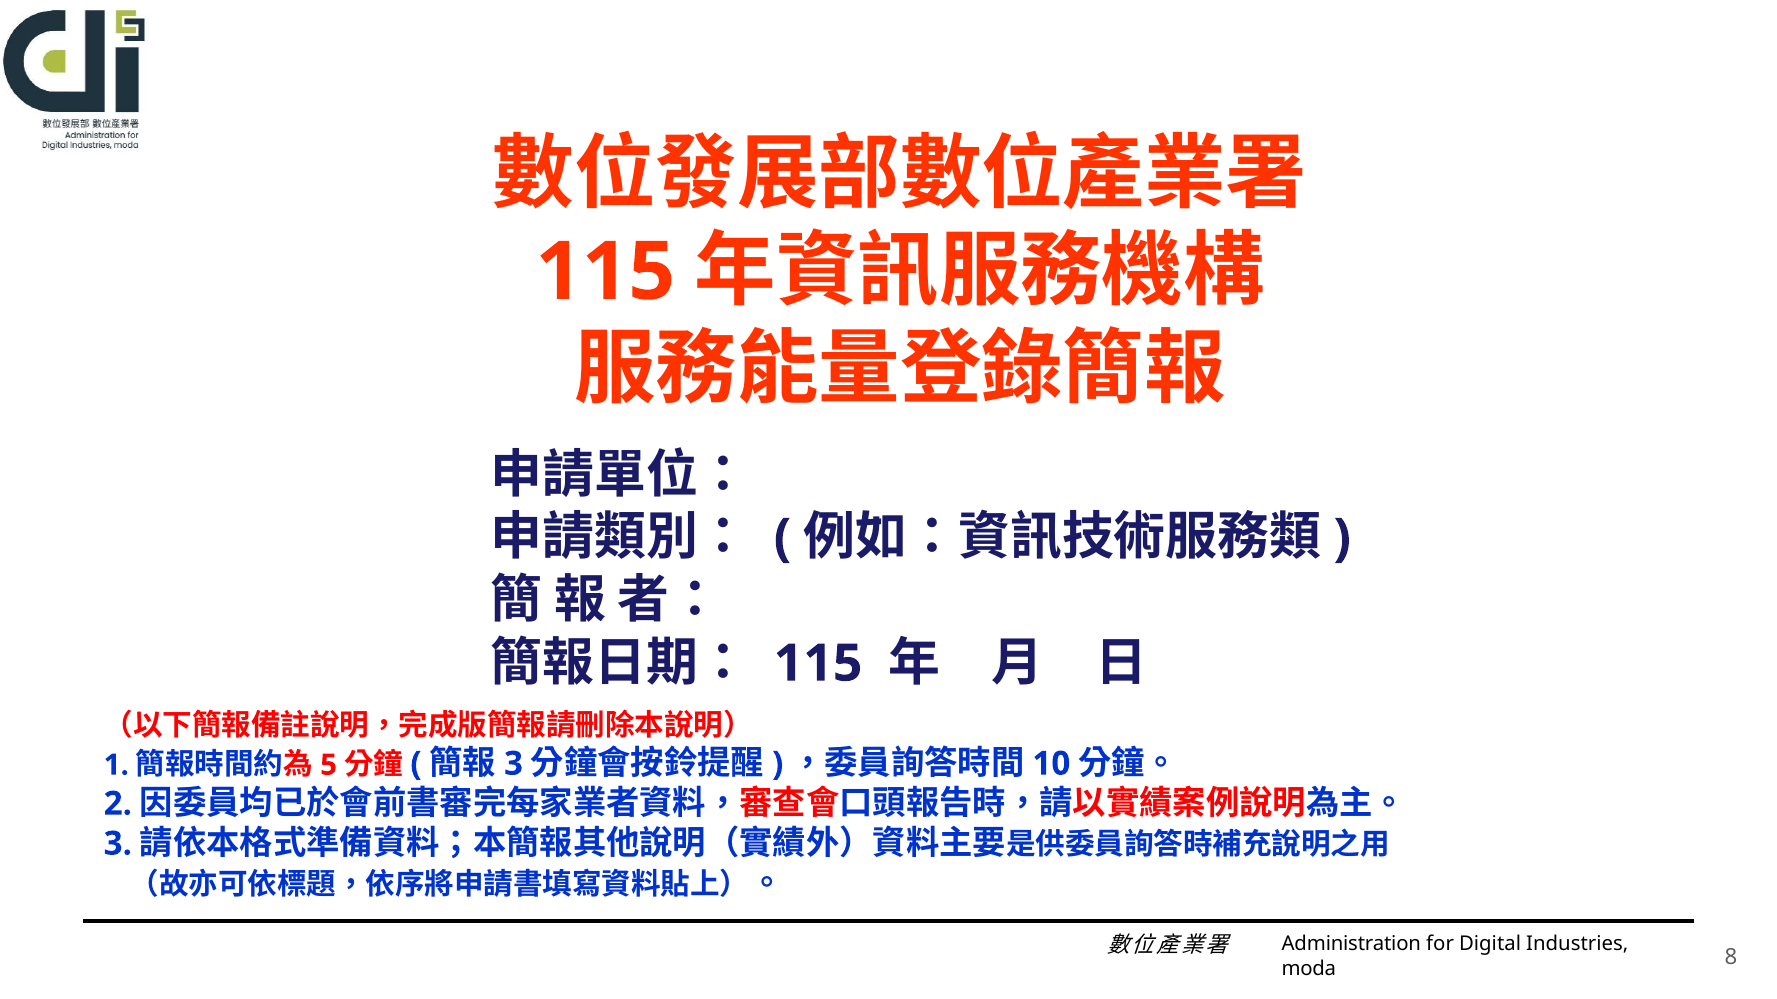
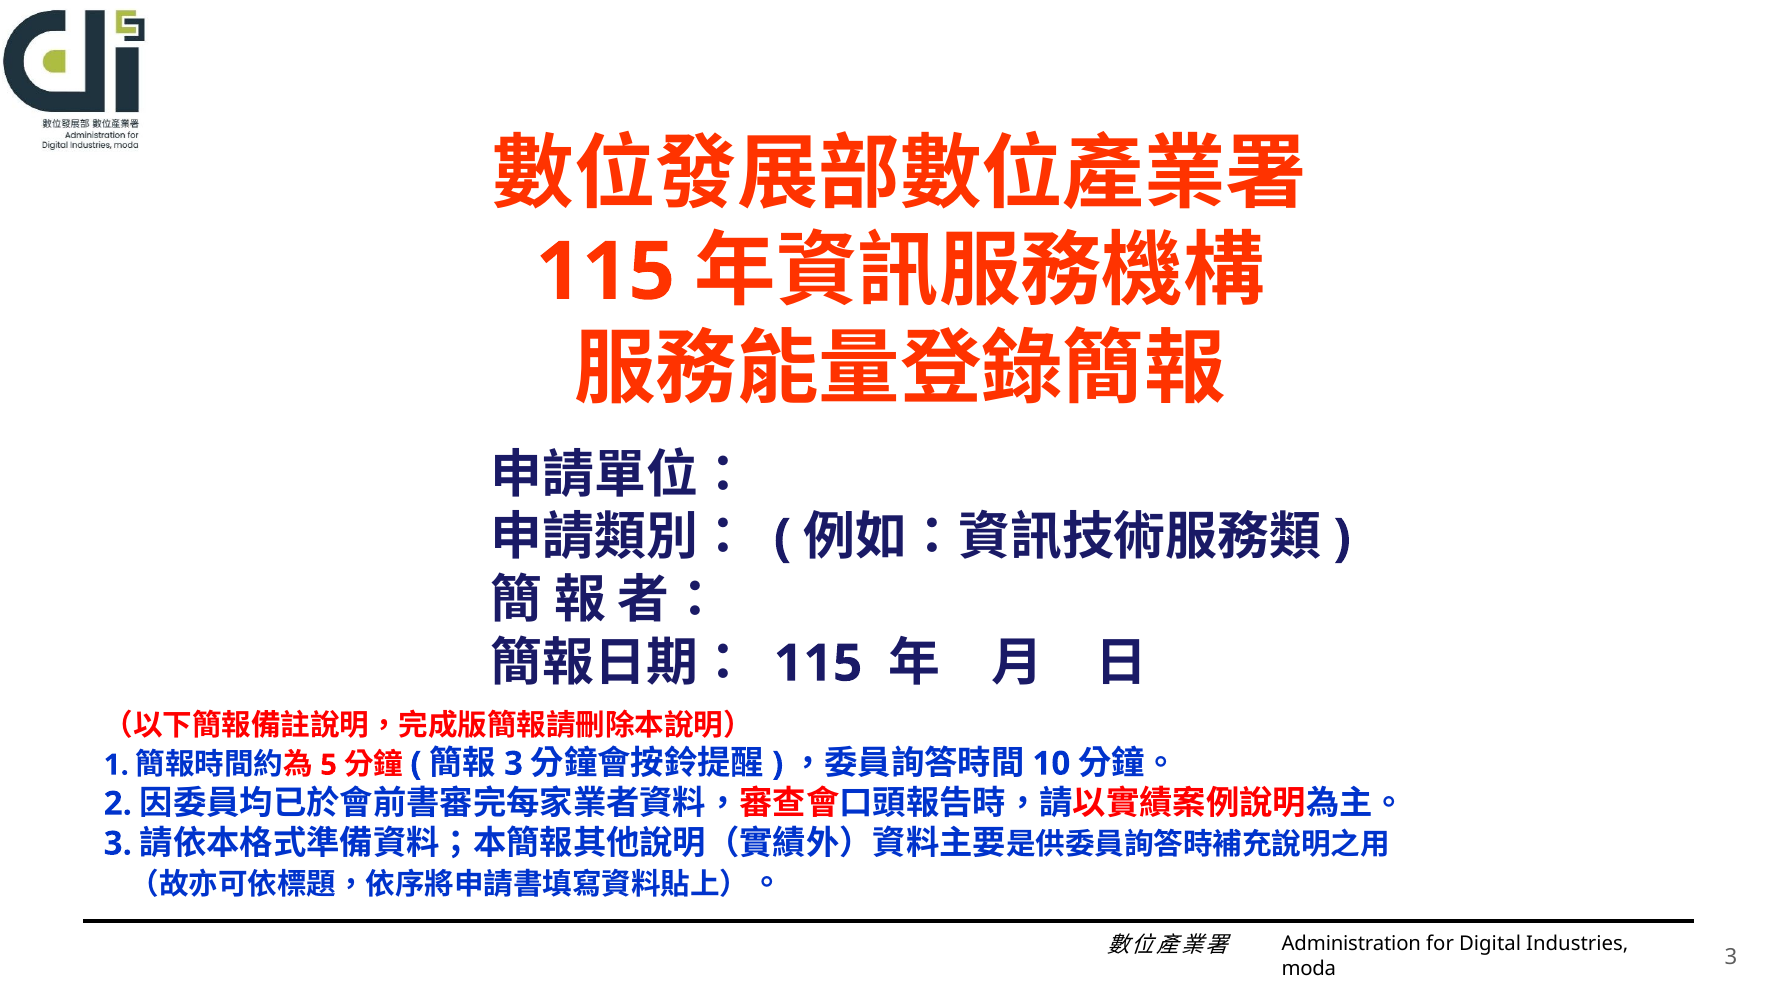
moda 8: 8 -> 3 (1731, 958)
